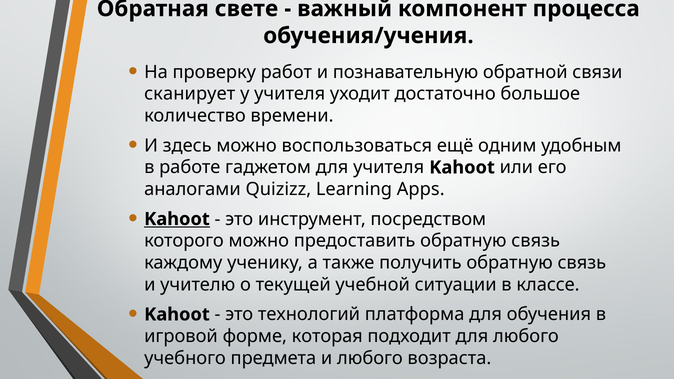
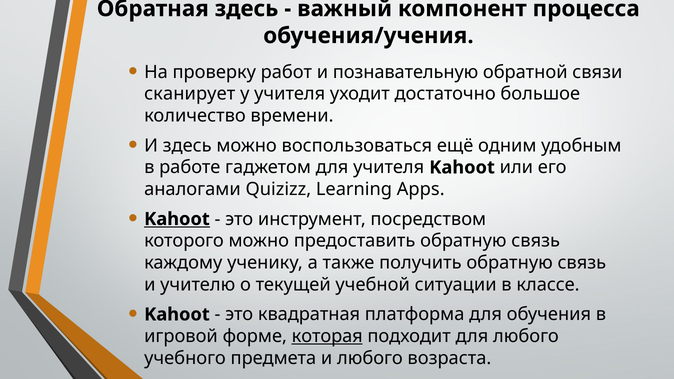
Обратная свете: свете -> здесь (247, 9)
технологий: технологий -> квадратная (309, 315)
которая underline: none -> present (327, 336)
